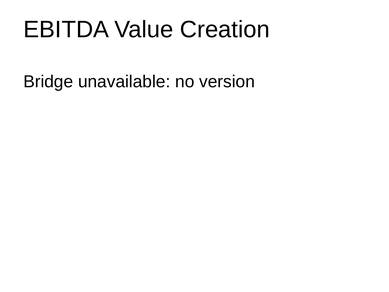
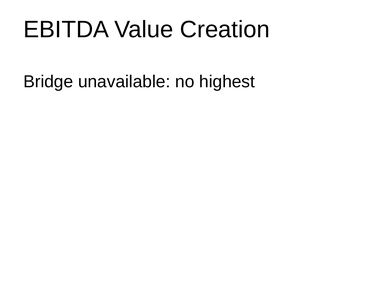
version: version -> highest (227, 82)
